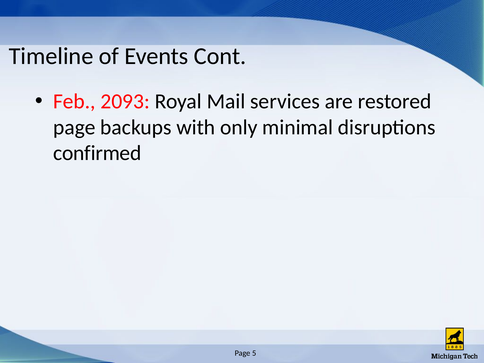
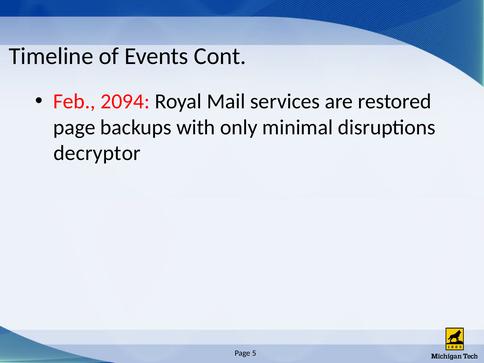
2093: 2093 -> 2094 (125, 102)
confirmed: confirmed -> decryptor (97, 153)
